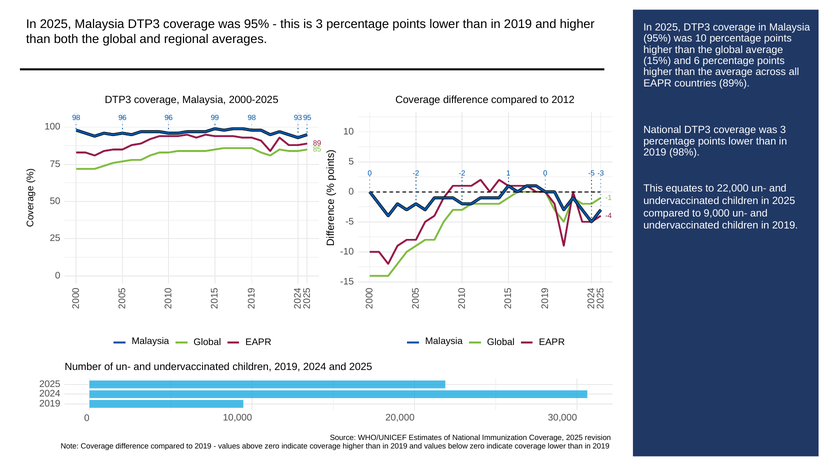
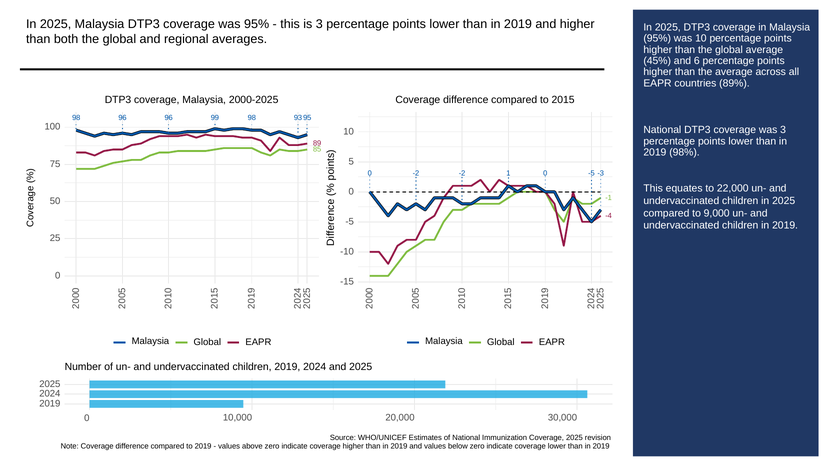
15%: 15% -> 45% (657, 61)
2012: 2012 -> 2015 (563, 100)
